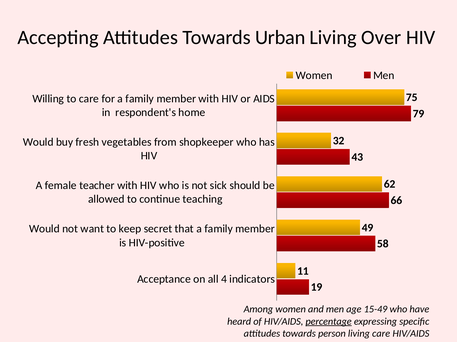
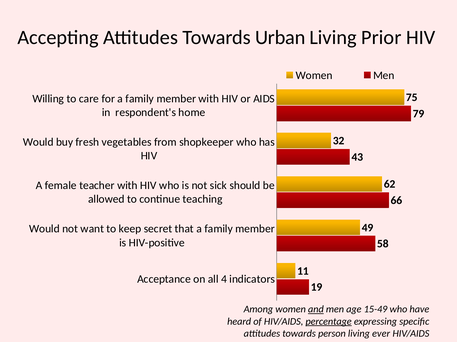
Over: Over -> Prior (381, 38)
and underline: none -> present (316, 310)
living care: care -> ever (381, 334)
